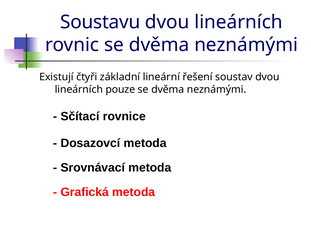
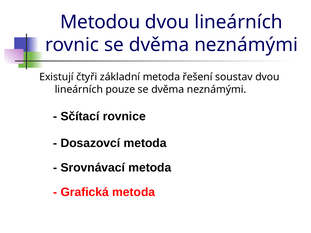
Soustavu: Soustavu -> Metodou (100, 22)
základní lineární: lineární -> metoda (161, 77)
